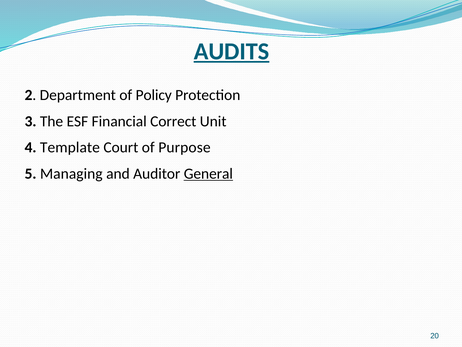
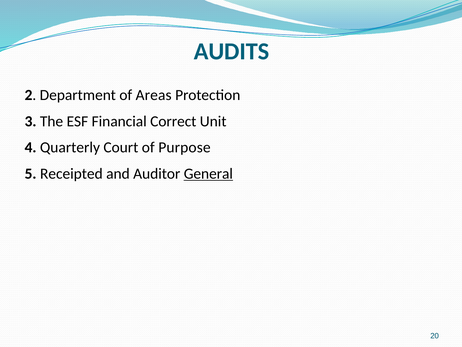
AUDITS underline: present -> none (232, 51)
Policy: Policy -> Areas (154, 95)
Template: Template -> Quarterly (70, 147)
Managing: Managing -> Receipted (71, 173)
